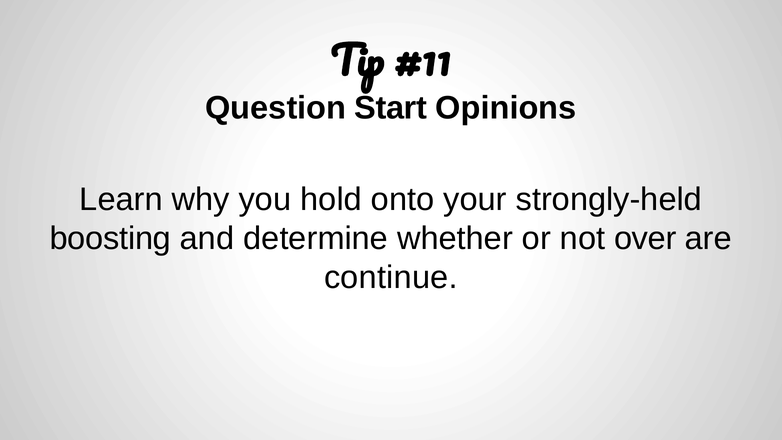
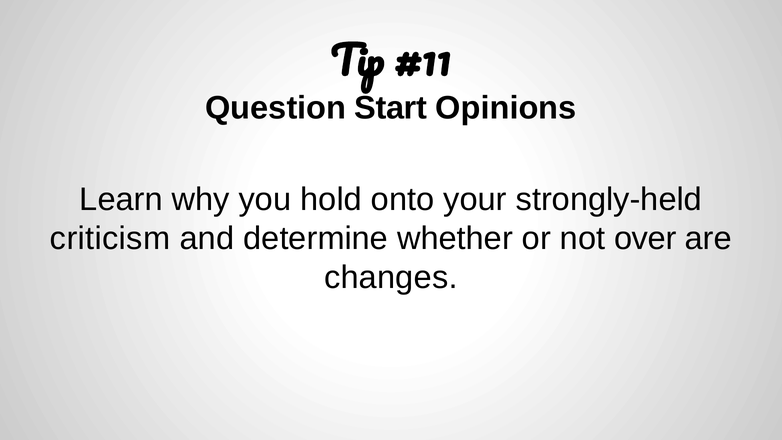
boosting: boosting -> criticism (110, 239)
continue: continue -> changes (391, 278)
